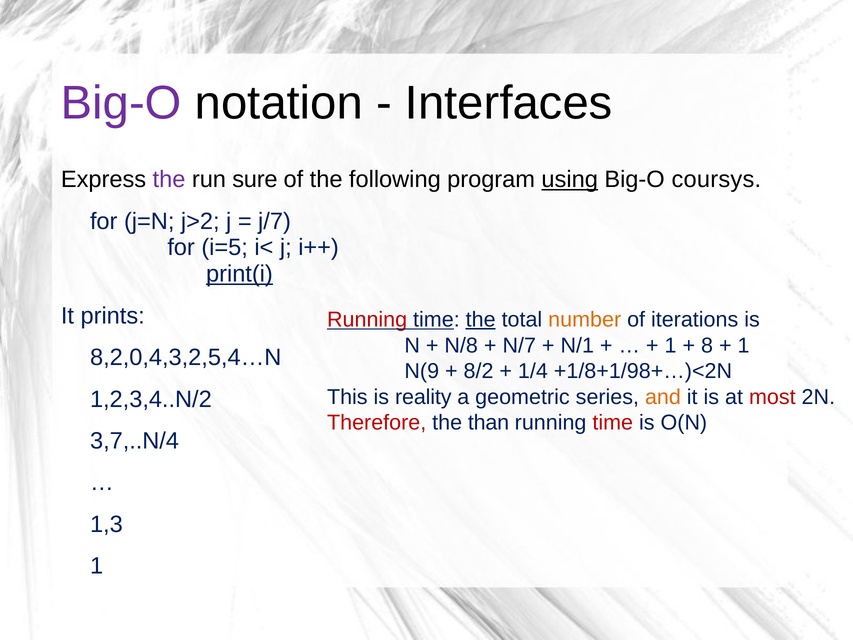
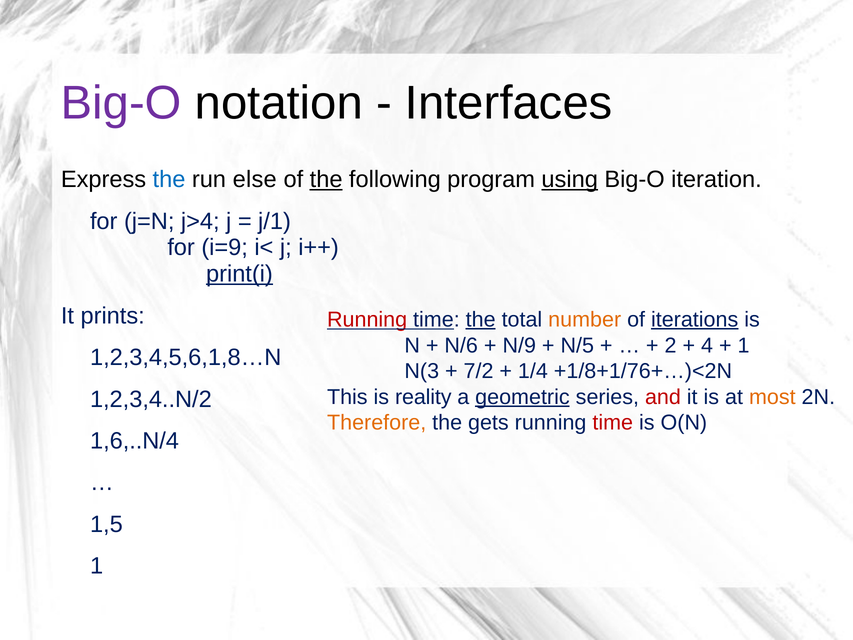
the colour: purple -> blue (169, 179)
sure: sure -> else (255, 179)
the underline: none -> present (326, 179)
coursys: coursys -> iteration (716, 179)
j>2: j>2 -> j>4 (200, 221)
j/7: j/7 -> j/1 (275, 221)
i=5: i=5 -> i=9 (225, 248)
iterations underline: none -> present (695, 319)
N/8: N/8 -> N/6 (461, 345)
N/7: N/7 -> N/9 (519, 345)
N/1: N/1 -> N/5 (577, 345)
1: 1 -> 2 (671, 345)
8: 8 -> 4 (707, 345)
8,2,0,4,3,2,5,4…N: 8,2,0,4,3,2,5,4…N -> 1,2,3,4,5,6,1,8…N (186, 357)
N(9: N(9 -> N(3 (422, 371)
8/2: 8/2 -> 7/2 (479, 371)
+1/8+1/98+…)<2N: +1/8+1/98+…)<2N -> +1/8+1/76+…)<2N (643, 371)
geometric underline: none -> present (522, 397)
and colour: orange -> red (663, 397)
most colour: red -> orange (772, 397)
Therefore colour: red -> orange (377, 423)
than: than -> gets (488, 423)
3,7,..N/4: 3,7,..N/4 -> 1,6,..N/4 (135, 441)
1,3: 1,3 -> 1,5 (106, 524)
